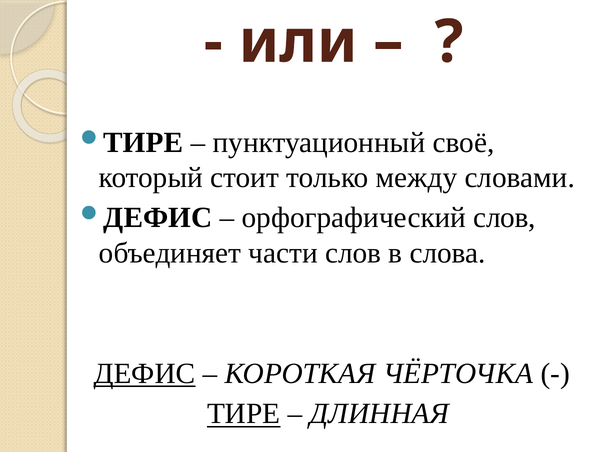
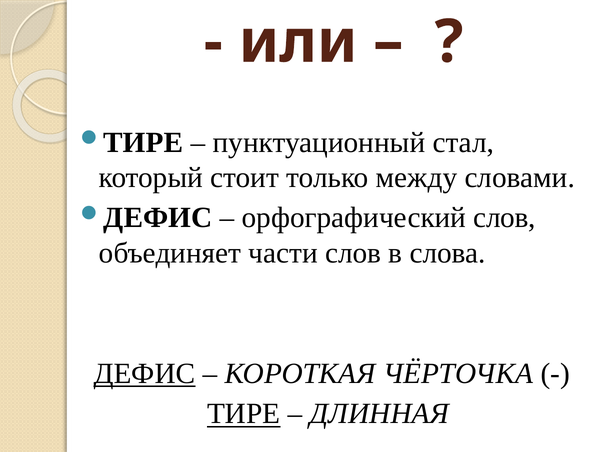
своё: своё -> стал (463, 142)
